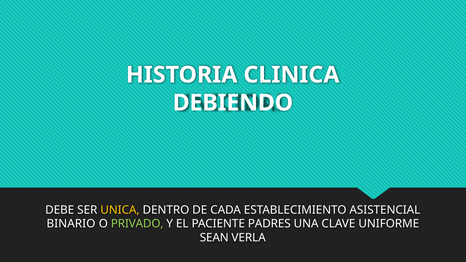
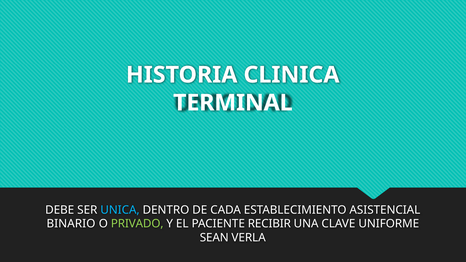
DEBIENDO: DEBIENDO -> TERMINAL (233, 103)
UNICA colour: yellow -> light blue (120, 210)
PADRES: PADRES -> RECIBIR (269, 224)
